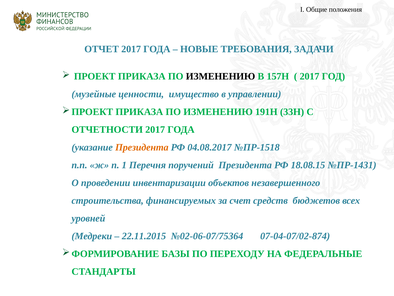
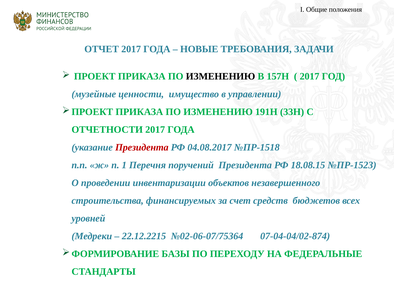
Президента colour: orange -> red (142, 147)
№ПР-1431: №ПР-1431 -> №ПР-1523 (352, 165)
22.11.2015: 22.11.2015 -> 22.12.2215 (144, 236)
07-04-07/02-874: 07-04-07/02-874 -> 07-04-04/02-874 (295, 236)
